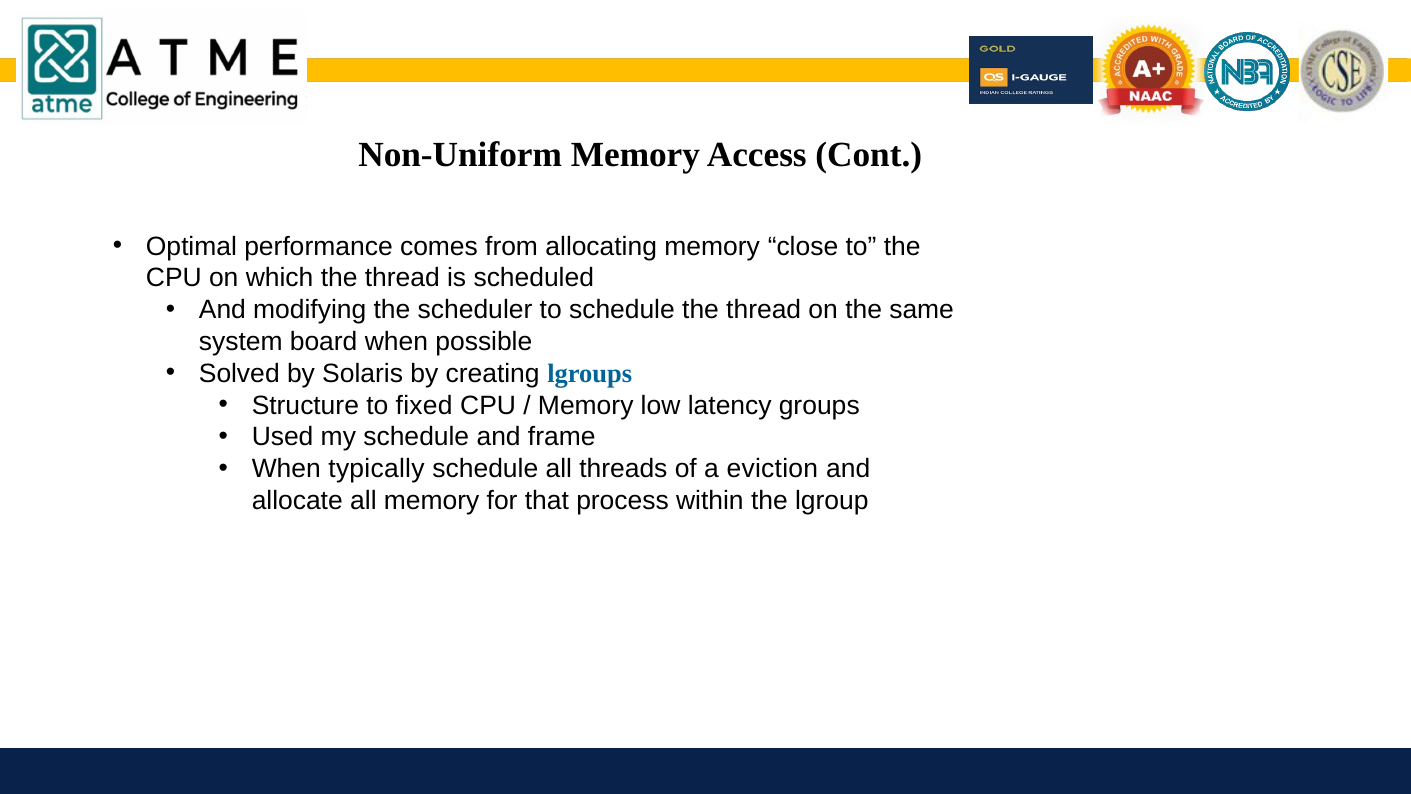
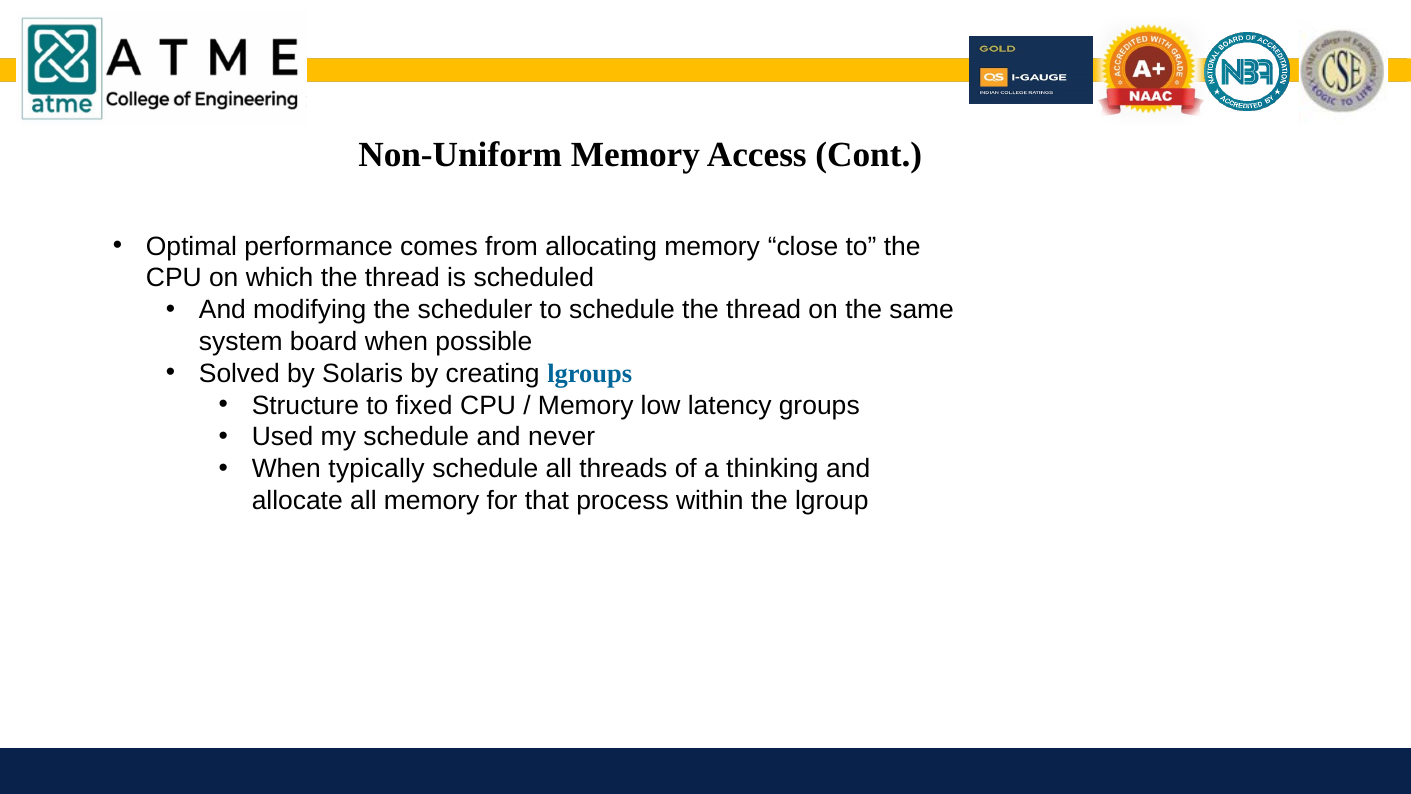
frame: frame -> never (562, 437)
eviction: eviction -> thinking (772, 469)
